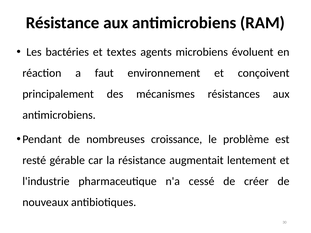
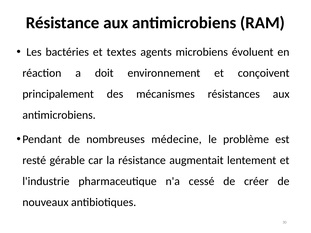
faut: faut -> doit (104, 73)
croissance: croissance -> médecine (176, 139)
